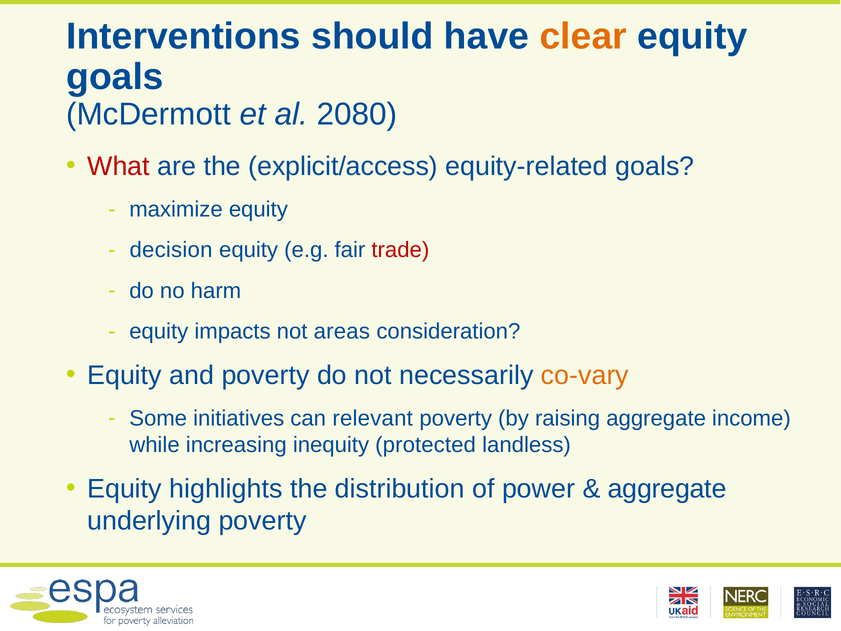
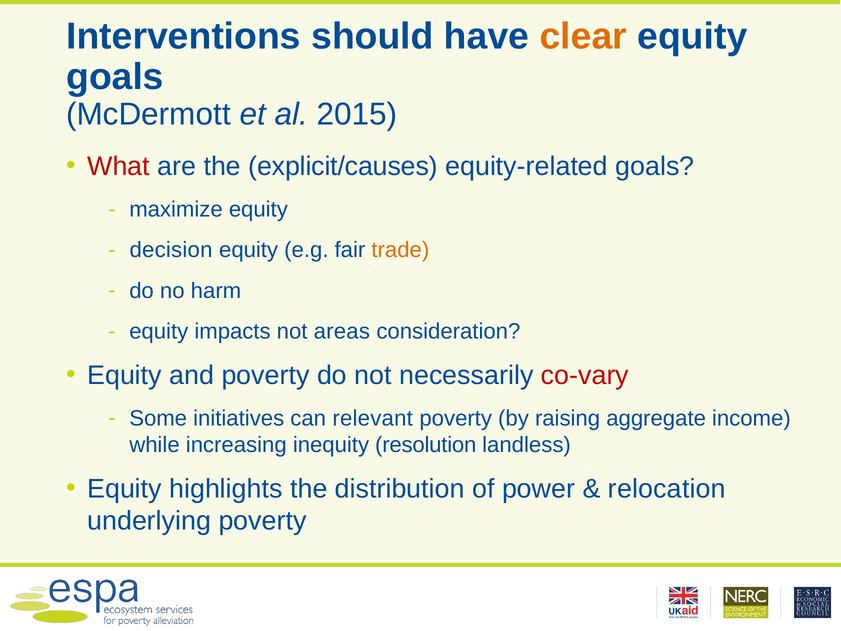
2080: 2080 -> 2015 (357, 114)
explicit/access: explicit/access -> explicit/causes (343, 166)
trade colour: red -> orange (400, 250)
co-vary colour: orange -> red (585, 375)
protected: protected -> resolution (426, 445)
aggregate: aggregate -> relocation (667, 489)
